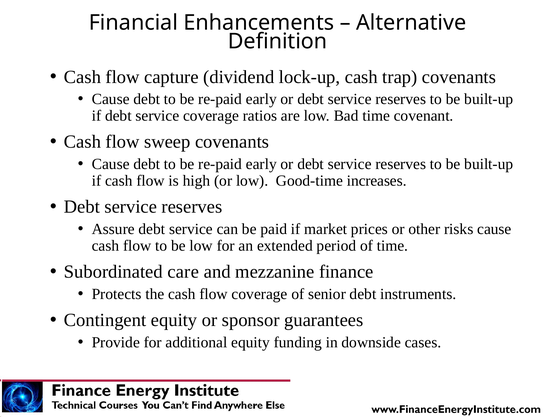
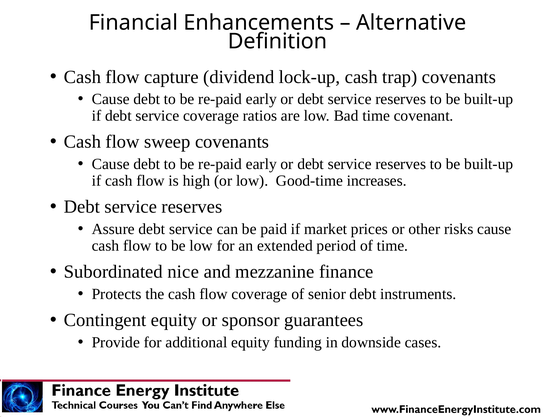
care: care -> nice (183, 272)
